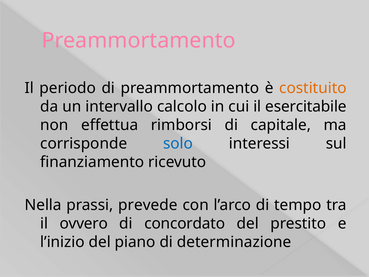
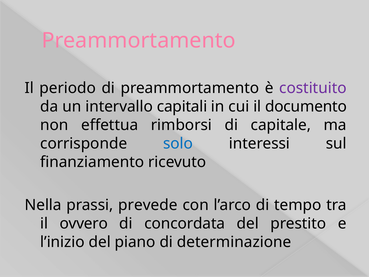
costituito colour: orange -> purple (313, 88)
calcolo: calcolo -> capitali (182, 107)
esercitabile: esercitabile -> documento (306, 107)
concordato: concordato -> concordata (185, 223)
